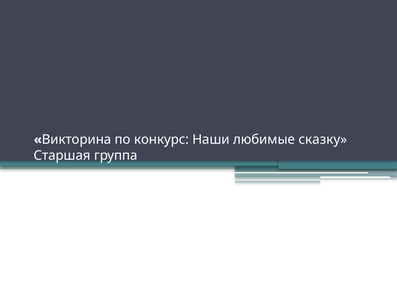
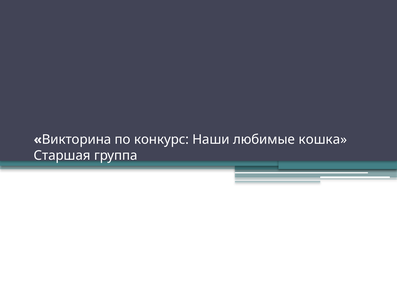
сказку: сказку -> кошка (323, 139)
